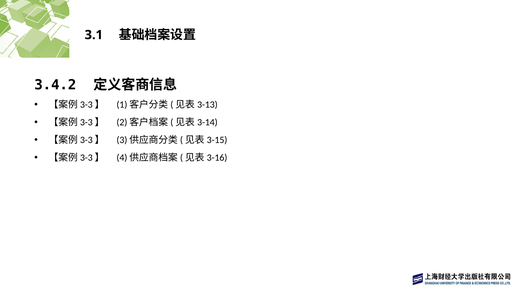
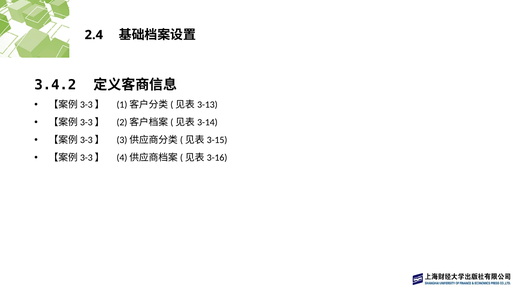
3.1: 3.1 -> 2.4 (94, 35)
